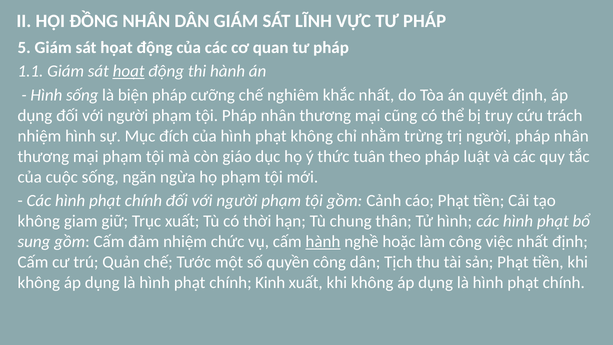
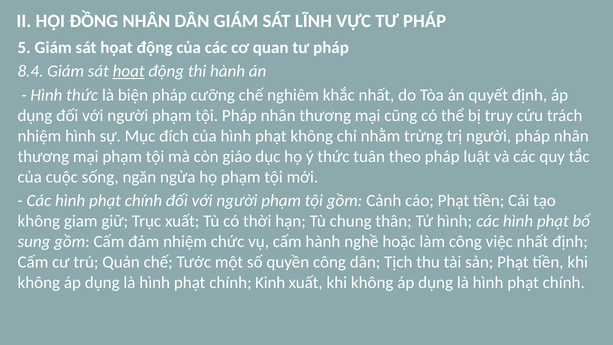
1.1: 1.1 -> 8.4 (30, 71)
Hình sống: sống -> thức (82, 95)
hành underline: present -> none (323, 241)
